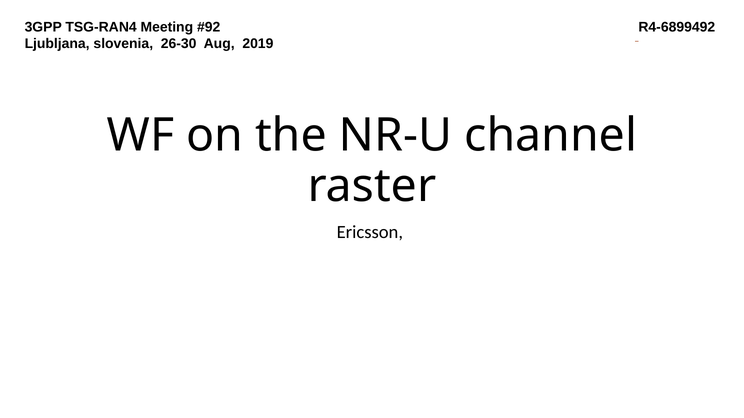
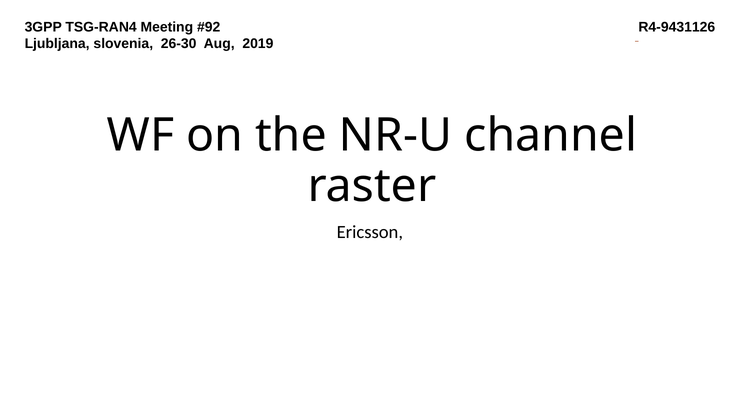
R4-6899492: R4-6899492 -> R4-9431126 (677, 27)
